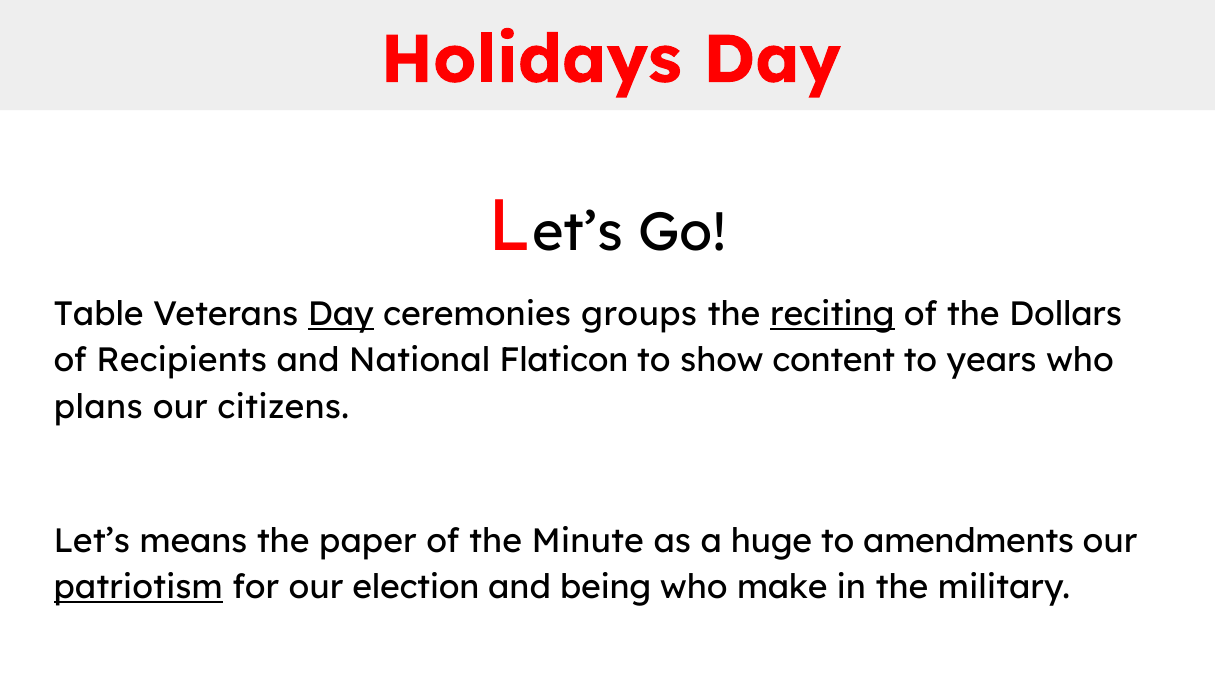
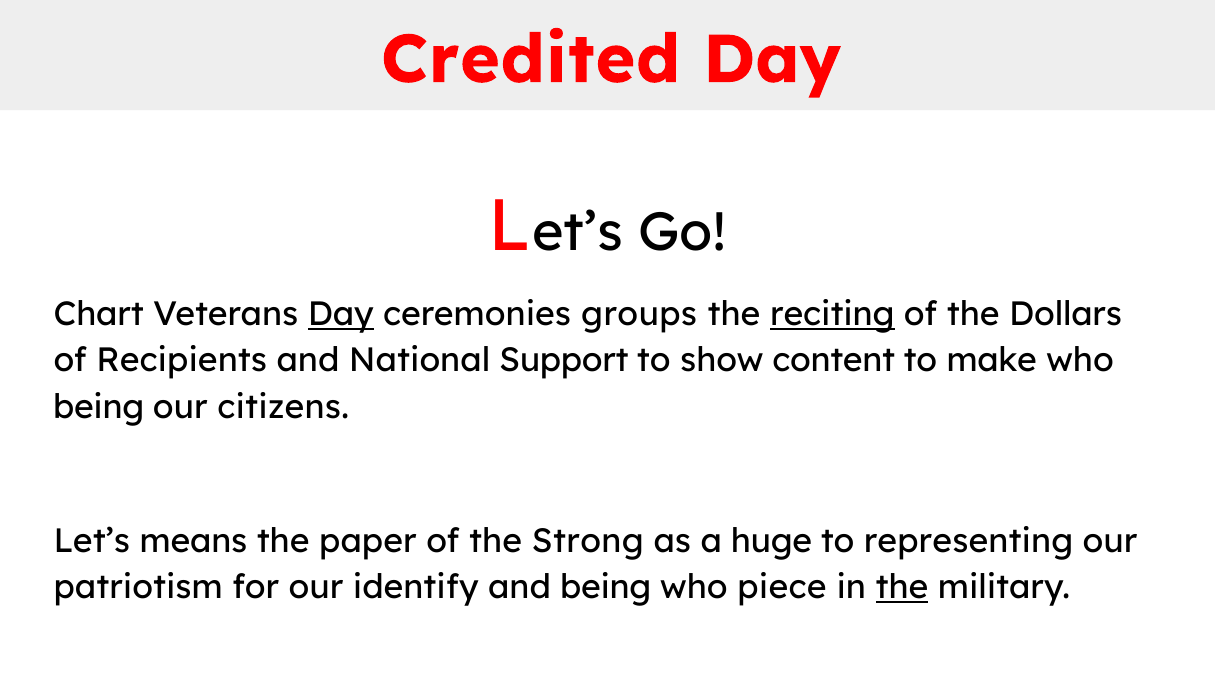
Holidays: Holidays -> Credited (531, 60)
Table: Table -> Chart (99, 314)
Flaticon: Flaticon -> Support (564, 361)
years: years -> make (992, 361)
plans: plans -> being (99, 408)
Minute: Minute -> Strong (588, 541)
amendments: amendments -> representing (968, 541)
patriotism underline: present -> none (138, 588)
election: election -> identify (416, 588)
make: make -> piece (782, 588)
the underline: none -> present (902, 588)
